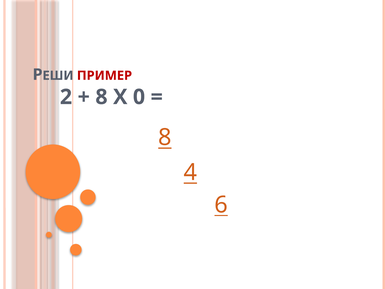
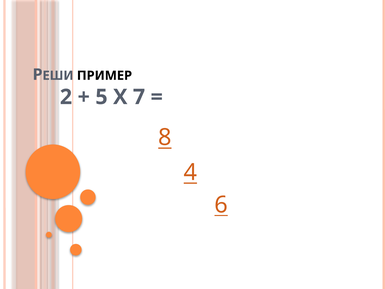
ПРИМЕР colour: red -> black (104, 76)
8: 8 -> 5 (101, 97)
0: 0 -> 7 (139, 97)
